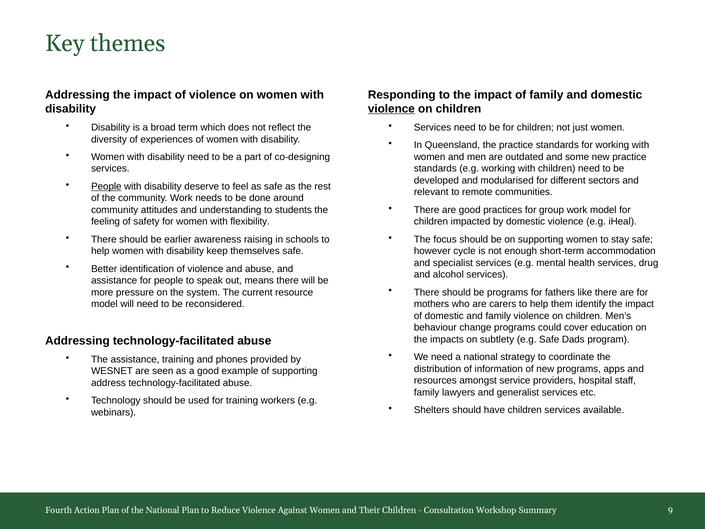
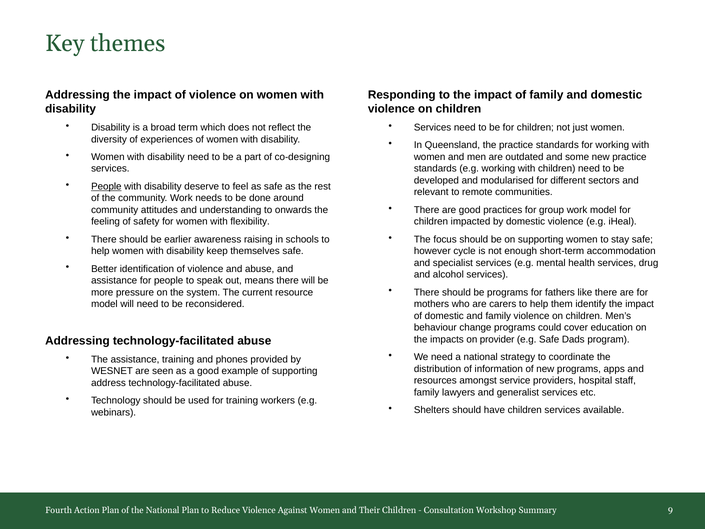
violence underline: present -> none (391, 109)
students: students -> onwards (293, 210)
subtlety: subtlety -> provider (497, 339)
